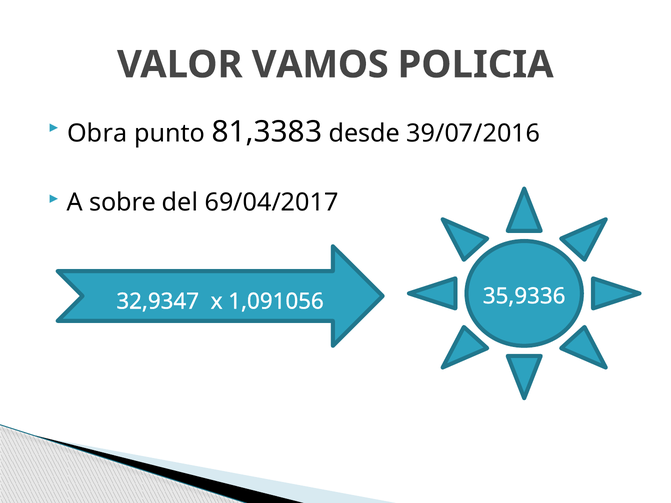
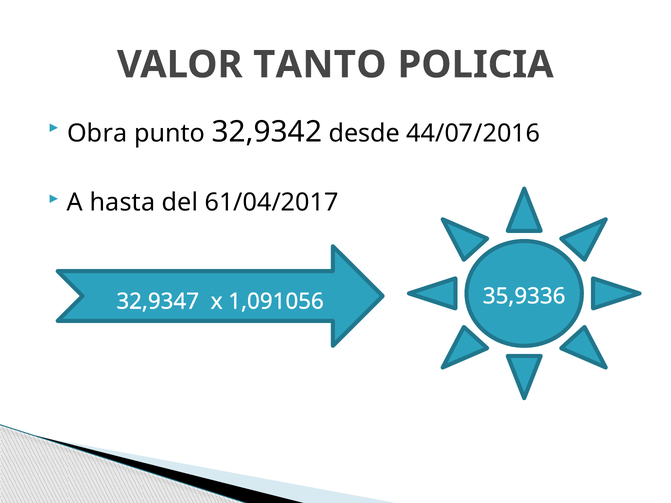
VAMOS: VAMOS -> TANTO (320, 65)
81,3383: 81,3383 -> 32,9342 (267, 132)
39/07/2016: 39/07/2016 -> 44/07/2016 (473, 134)
sobre: sobre -> hasta (122, 202)
69/04/2017: 69/04/2017 -> 61/04/2017 (272, 202)
